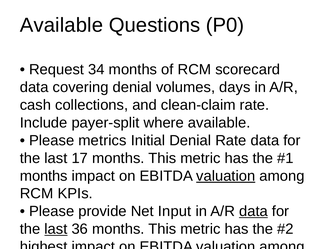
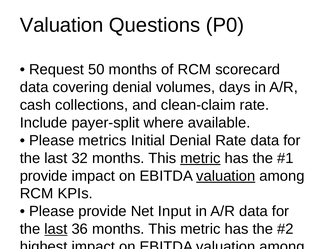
Available: Available -> Valuation (62, 25)
34: 34 -> 50 (96, 70)
17: 17 -> 32 (80, 158)
metric underline: none -> present (200, 158)
months: months -> provide (44, 176)
data underline: present -> none (253, 211)
